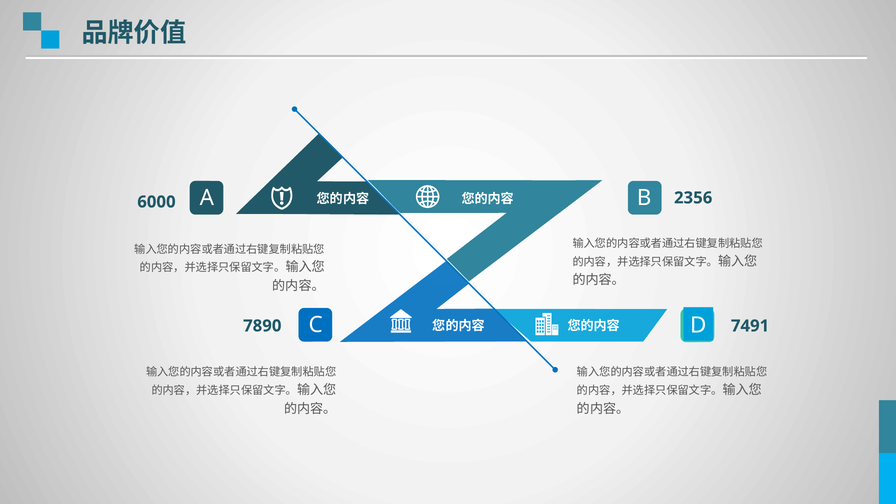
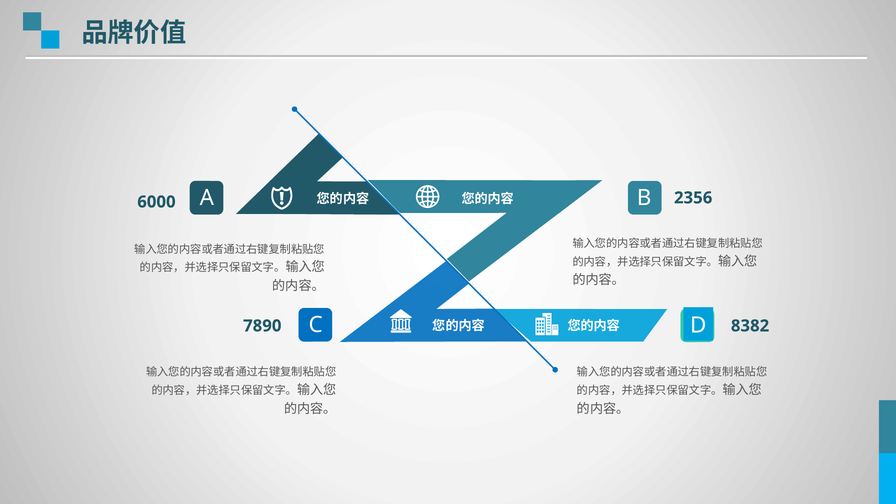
7491: 7491 -> 8382 (750, 326)
